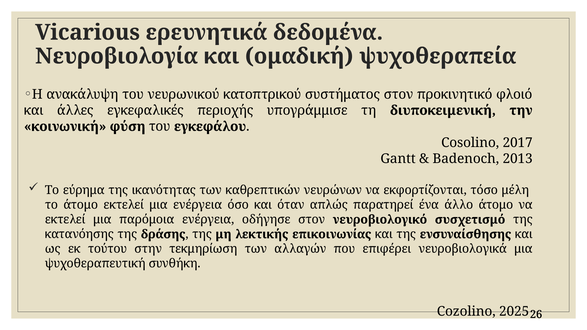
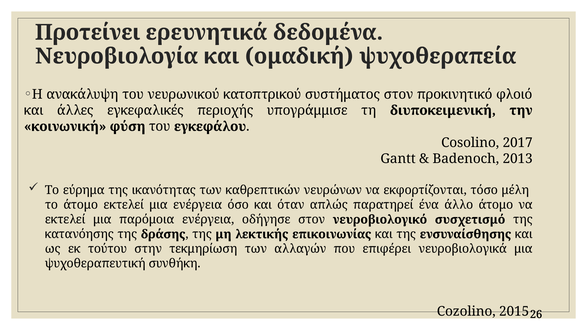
Vicarious: Vicarious -> Προτείνει (88, 32)
2025: 2025 -> 2015 (514, 311)
